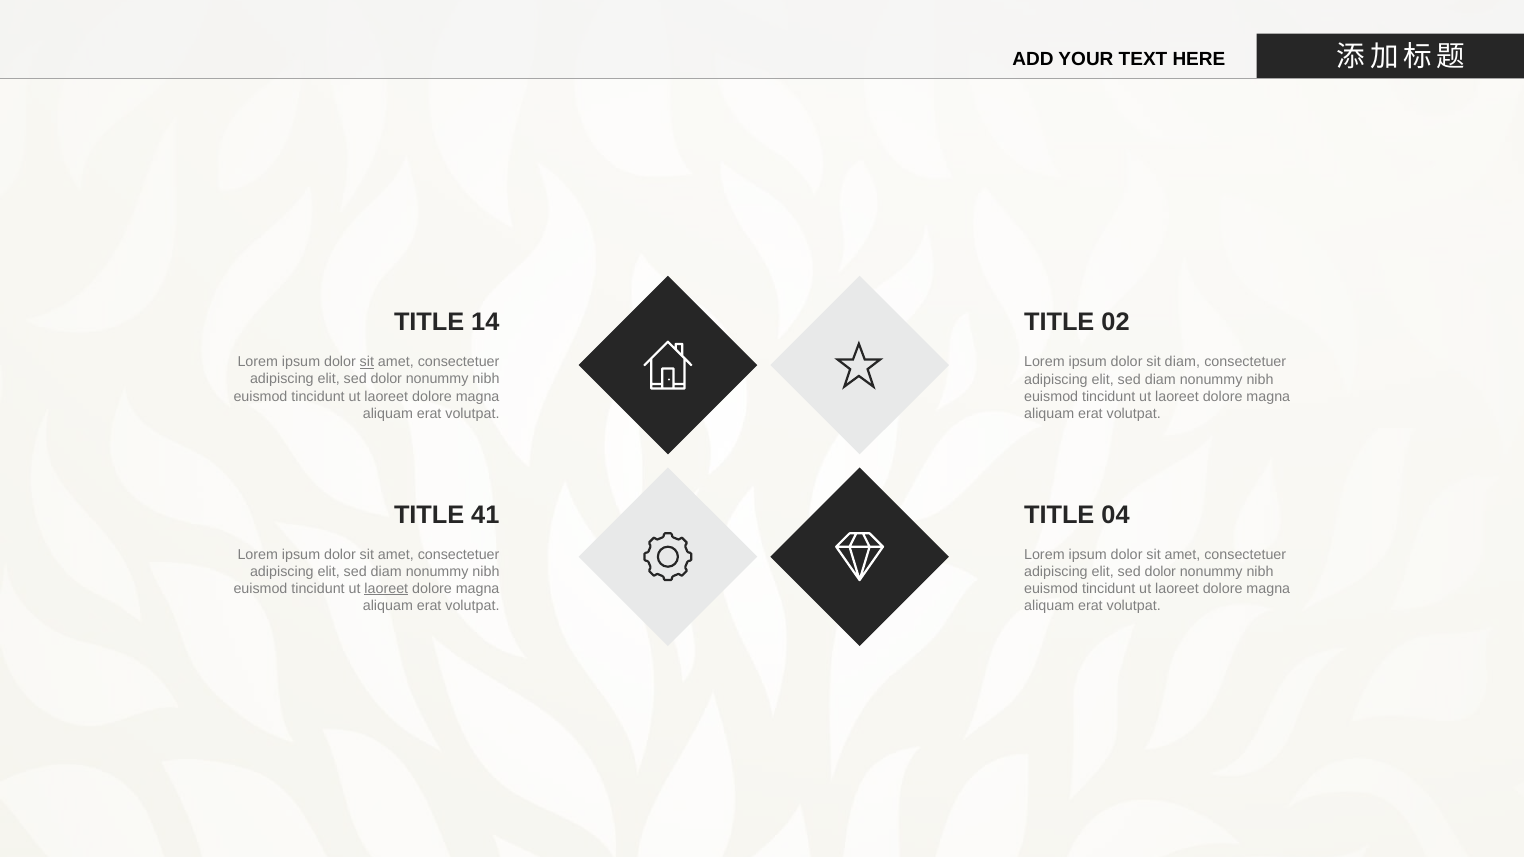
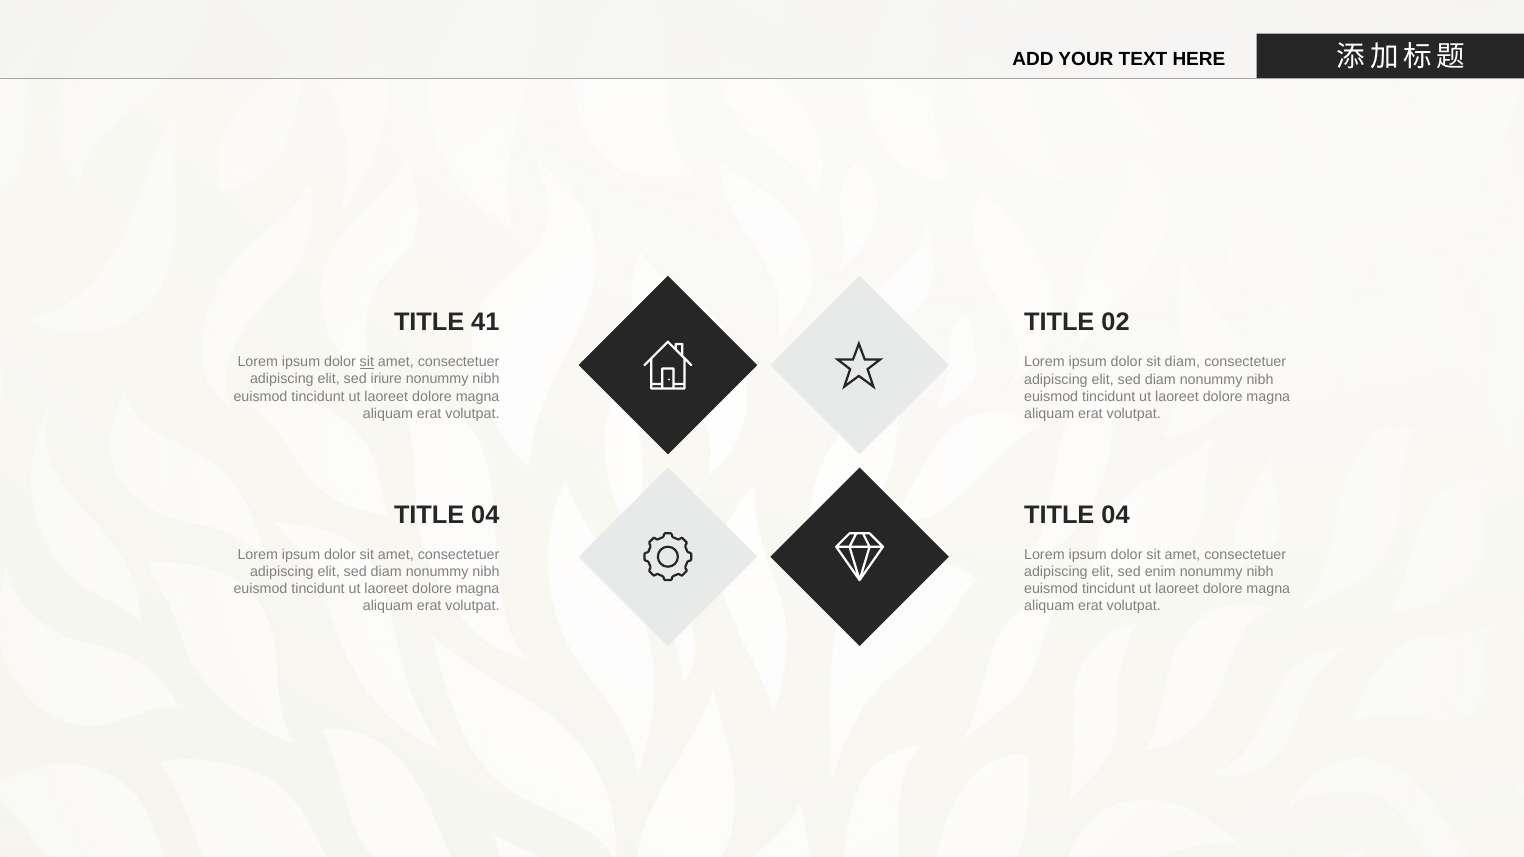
14: 14 -> 41 (485, 323)
dolor: dolor -> iriure (386, 379)
41: 41 -> 04 (485, 515)
dolor: dolor -> enim (1160, 572)
laoreet underline: present -> none (386, 589)
